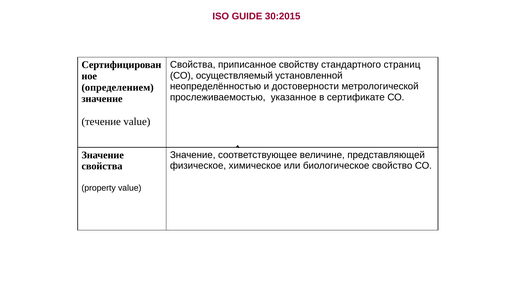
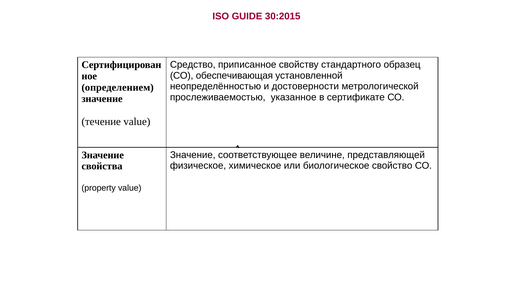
Свойства: Свойства -> Средство (193, 65)
страниц: страниц -> образец (402, 65)
осуществляемый: осуществляемый -> обеспечивающая (234, 75)
